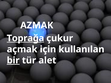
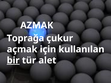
Toprağa underline: present -> none (25, 38)
